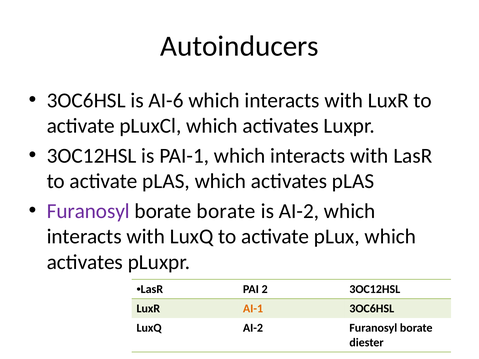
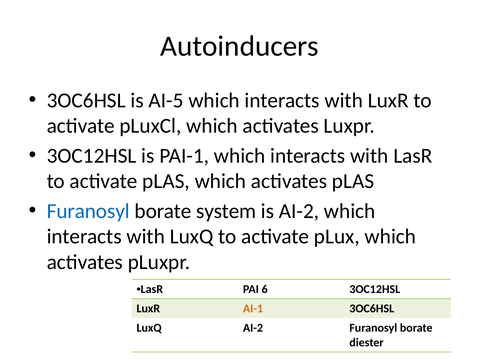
AI-6: AI-6 -> AI-5 (166, 100)
Furanosyl colour: purple -> blue (88, 211)
borate borate: borate -> system (226, 211)
2: 2 -> 6 (265, 289)
